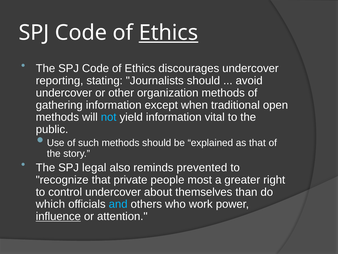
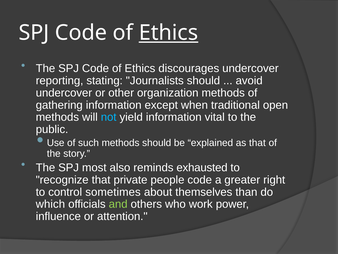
legal: legal -> most (94, 167)
prevented: prevented -> exhausted (202, 167)
people most: most -> code (200, 180)
control undercover: undercover -> sometimes (113, 192)
and colour: light blue -> light green (118, 204)
influence underline: present -> none (58, 216)
